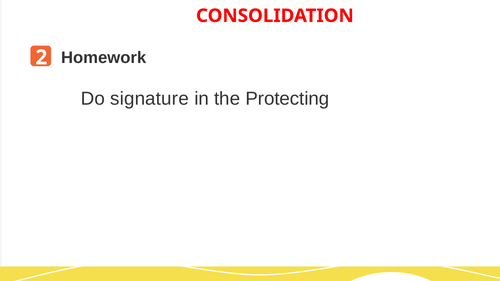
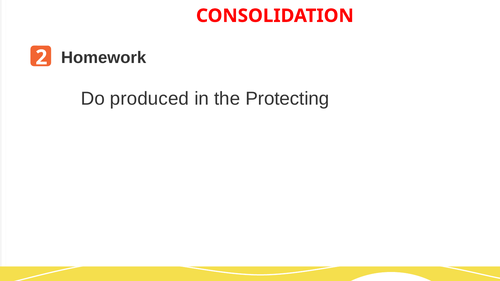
signature: signature -> produced (150, 99)
